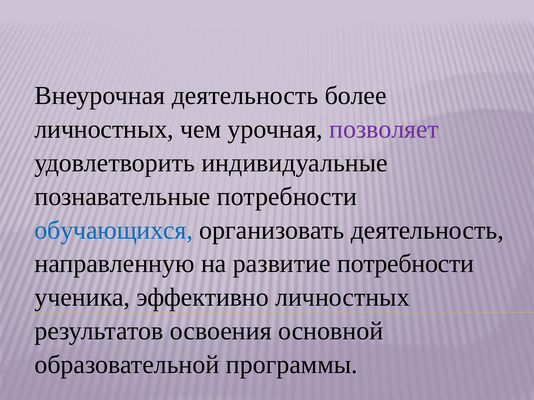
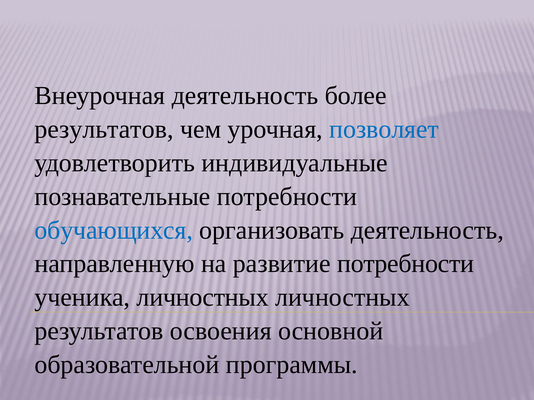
личностных: личностных -> результатов (104, 129)
позволяет colour: purple -> blue (384, 129)
ученика эффективно: эффективно -> личностных (203, 298)
